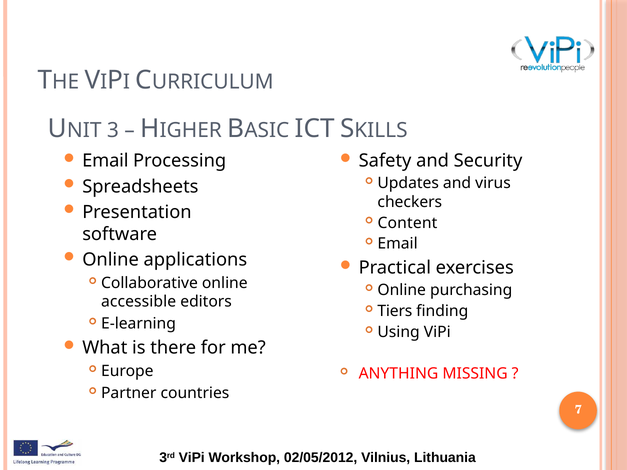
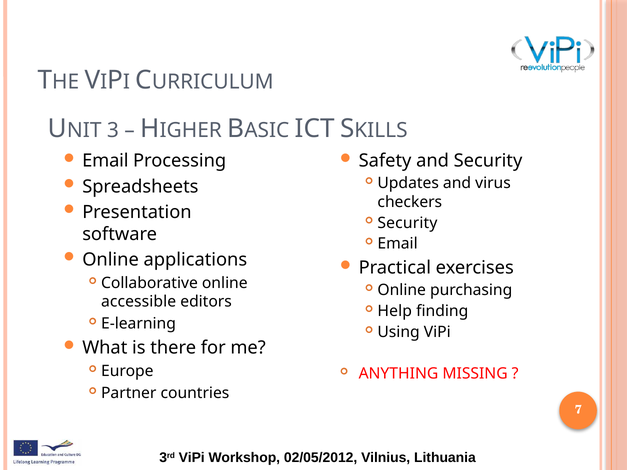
Content: Content -> Security (407, 223)
Tiers: Tiers -> Help (395, 311)
